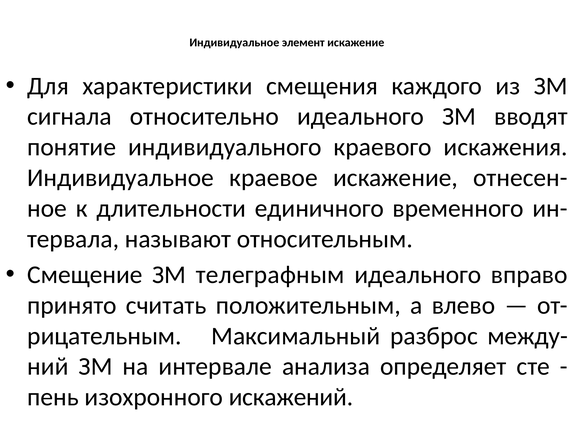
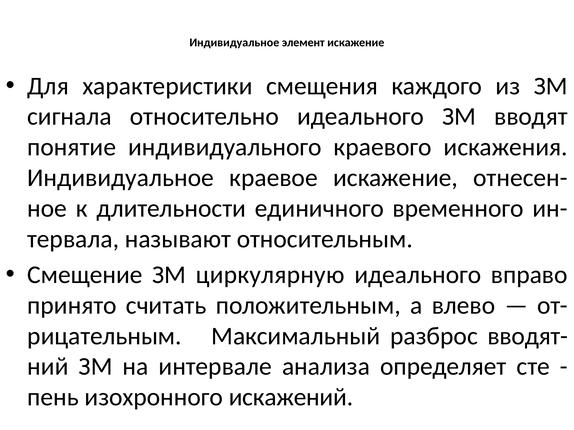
телеграфным: телеграфным -> циркулярную (270, 275)
между-: между- -> вводят- (528, 336)
